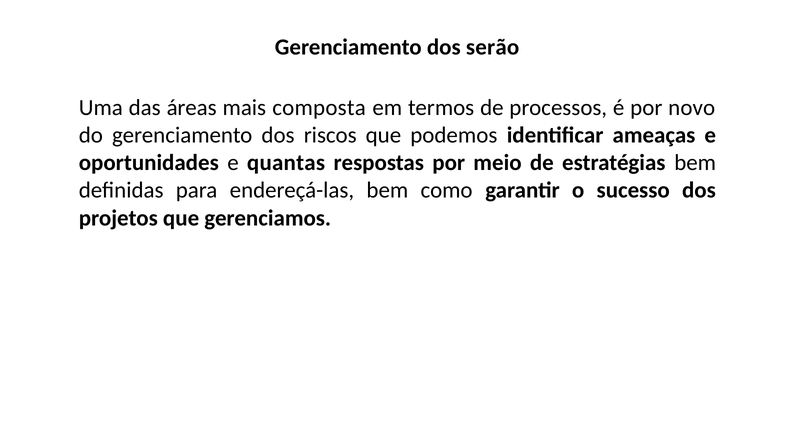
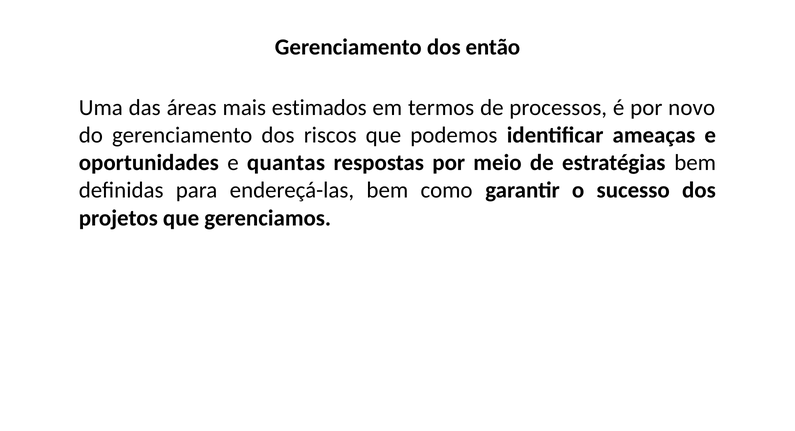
serão: serão -> então (493, 47)
composta: composta -> estimados (319, 108)
